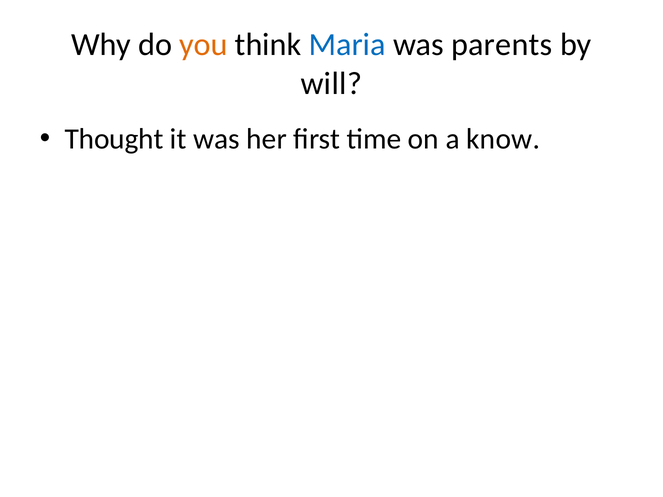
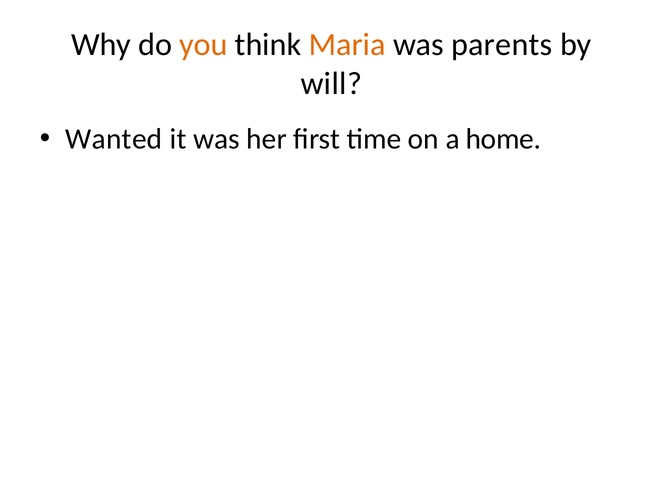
Maria colour: blue -> orange (347, 45)
Thought: Thought -> Wanted (114, 139)
know: know -> home (503, 139)
